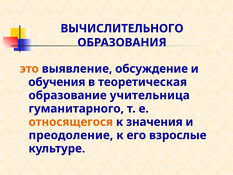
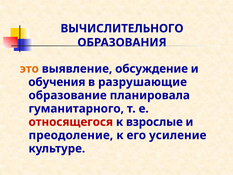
теоретическая: теоретическая -> разрушающие (142, 82)
учительница: учительница -> планировала (150, 95)
относящегося colour: orange -> red (71, 122)
значения: значения -> взрослые (154, 122)
взрослые: взрослые -> усиление (178, 135)
